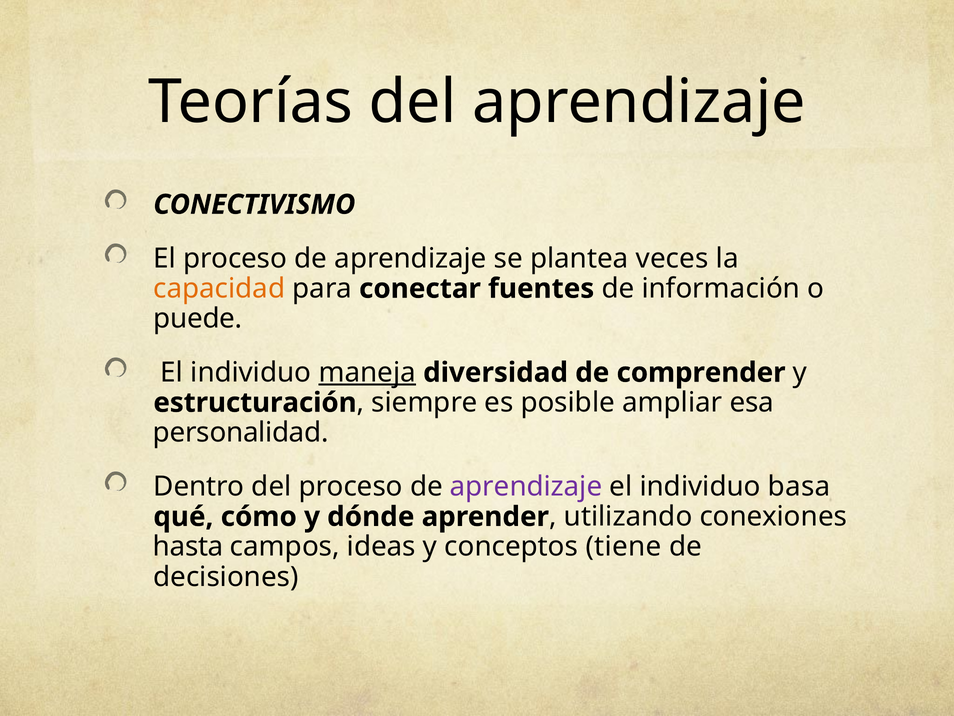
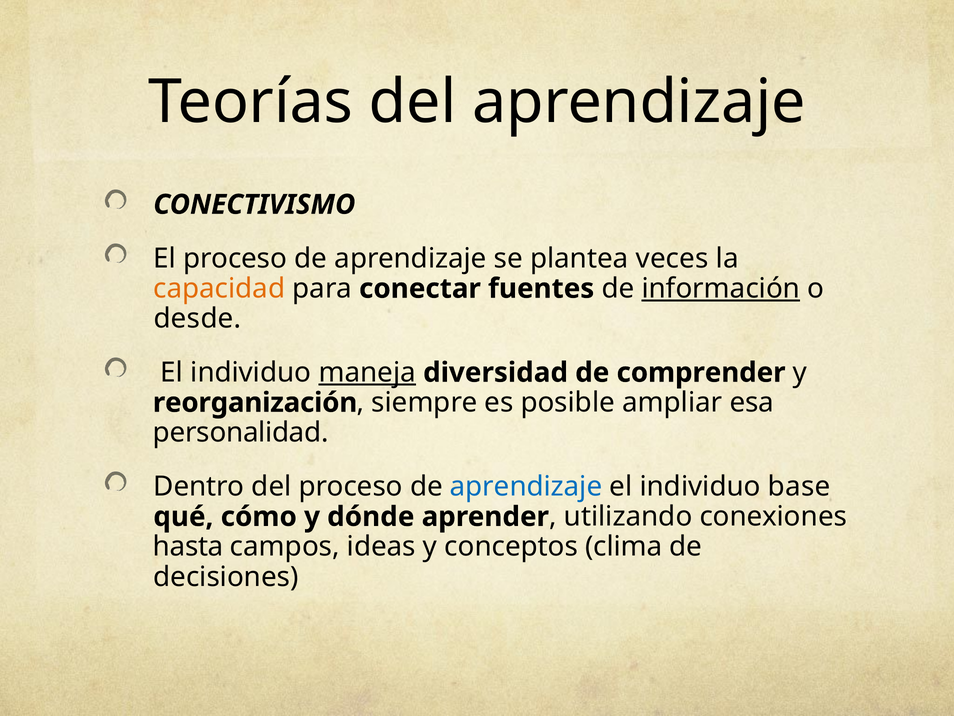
información underline: none -> present (721, 288)
puede: puede -> desde (197, 318)
estructuración: estructuración -> reorganización (255, 402)
aprendizaje colour: purple -> blue (526, 486)
basa: basa -> base (799, 486)
tiene: tiene -> clima (624, 546)
